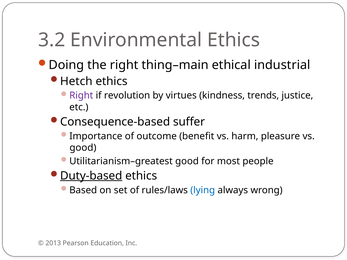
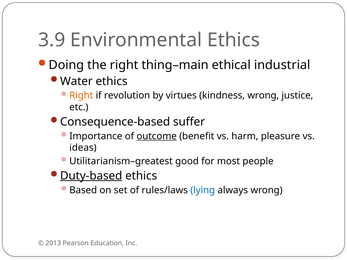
3.2: 3.2 -> 3.9 (52, 40)
Hetch: Hetch -> Water (76, 81)
Right colour: purple -> orange (81, 96)
kindness trends: trends -> wrong (263, 96)
outcome underline: none -> present (157, 136)
good: good -> ideas (83, 148)
